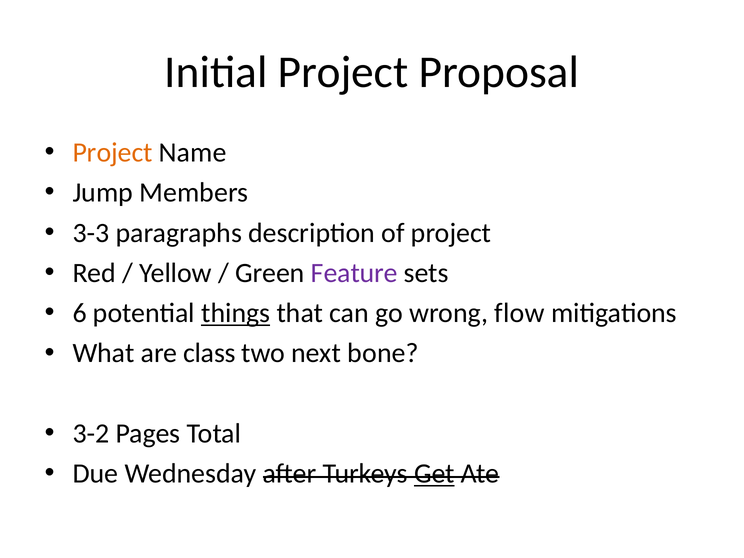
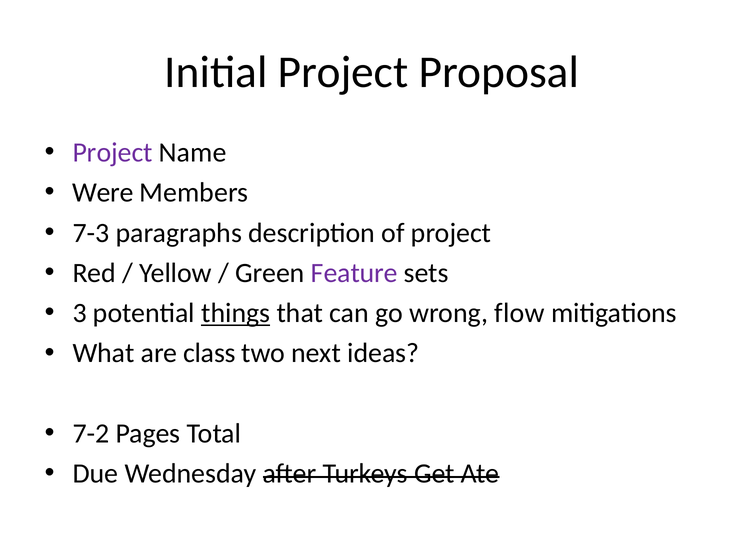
Project colour: orange -> purple (113, 153)
Jump: Jump -> Were (103, 193)
3-3: 3-3 -> 7-3 (91, 233)
6: 6 -> 3 (80, 313)
bone: bone -> ideas (383, 353)
3-2: 3-2 -> 7-2 (91, 434)
Get underline: present -> none (434, 474)
